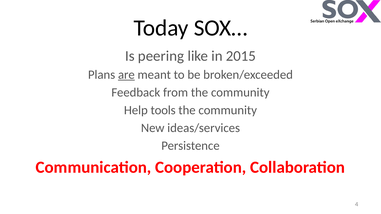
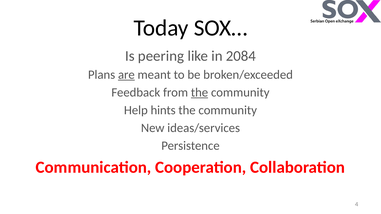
2015: 2015 -> 2084 (241, 56)
the underline: none -> present (200, 93)
tools: tools -> hints (163, 110)
